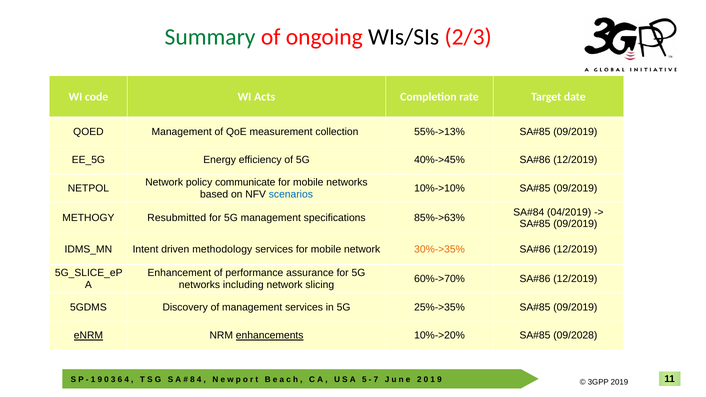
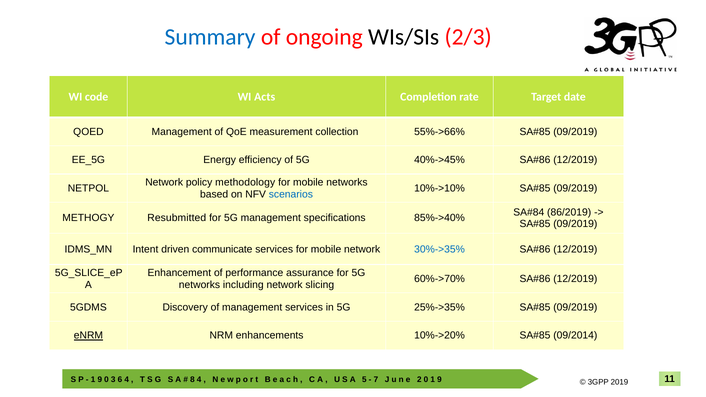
Summary colour: green -> blue (210, 37)
55%->13%: 55%->13% -> 55%->66% (440, 132)
communicate: communicate -> methodology (245, 183)
04/2019: 04/2019 -> 86/2019 (569, 212)
85%->63%: 85%->63% -> 85%->40% (440, 218)
methodology: methodology -> communicate (222, 249)
30%->35% colour: orange -> blue (440, 249)
enhancements underline: present -> none (270, 336)
09/2028: 09/2028 -> 09/2014 (575, 336)
